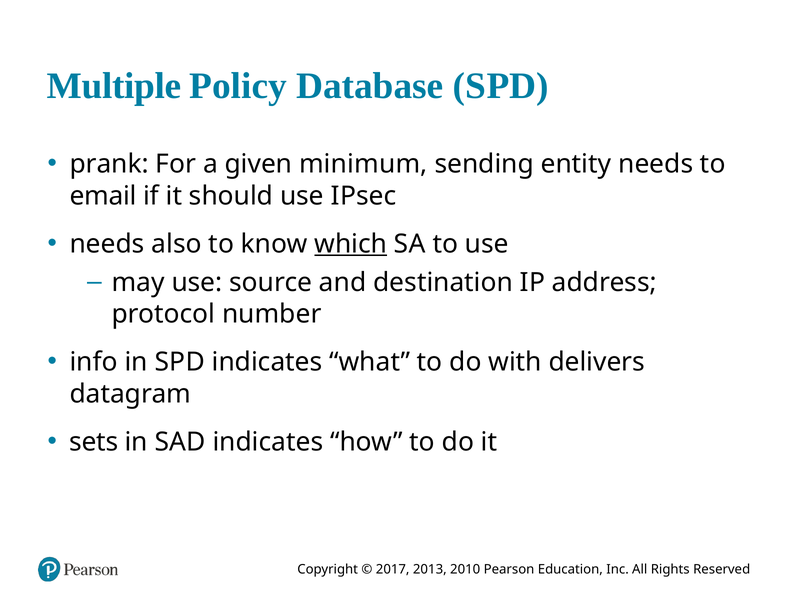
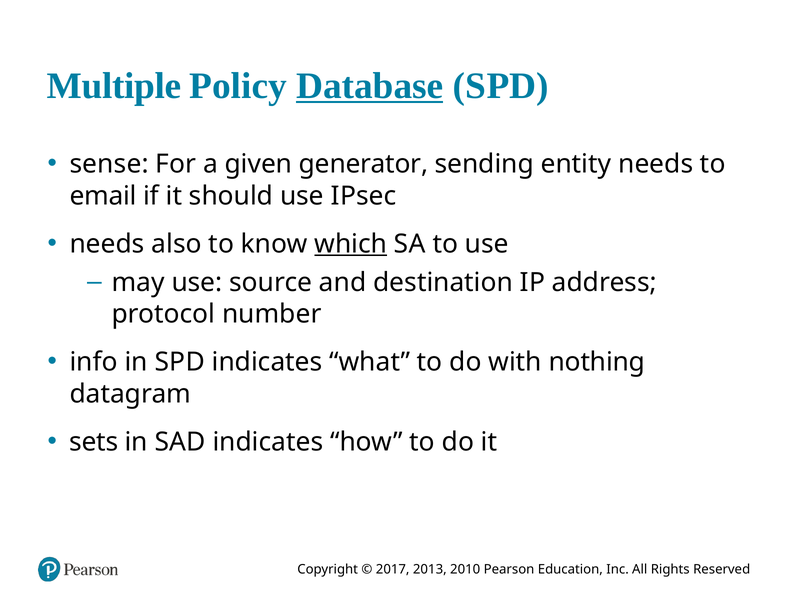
Database underline: none -> present (370, 86)
prank: prank -> sense (109, 164)
minimum: minimum -> generator (364, 164)
delivers: delivers -> nothing (597, 362)
